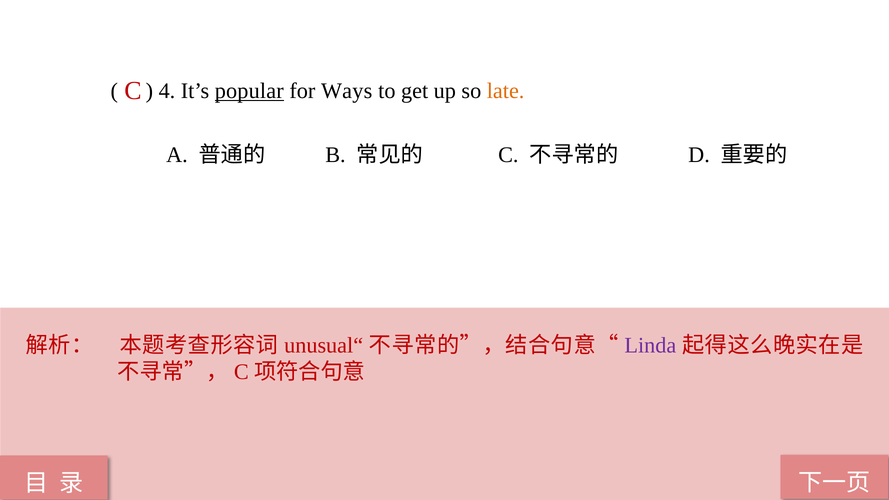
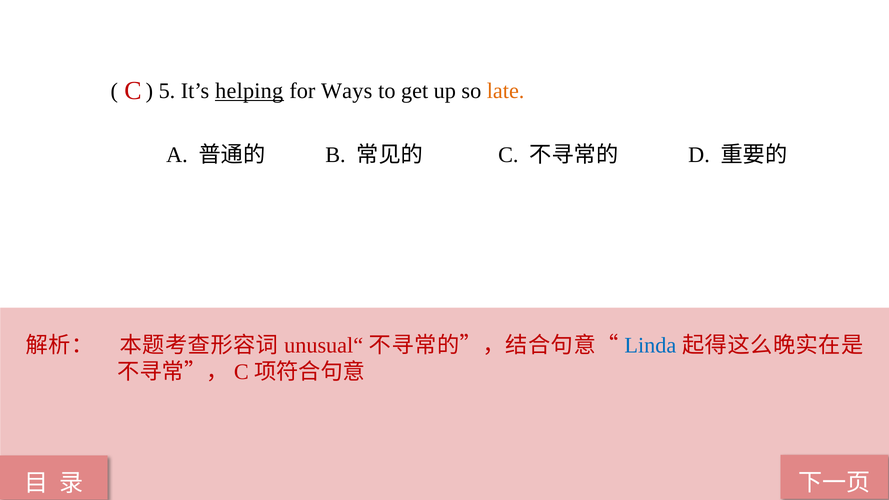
4: 4 -> 5 (167, 91)
popular: popular -> helping (249, 91)
Linda colour: purple -> blue (650, 345)
